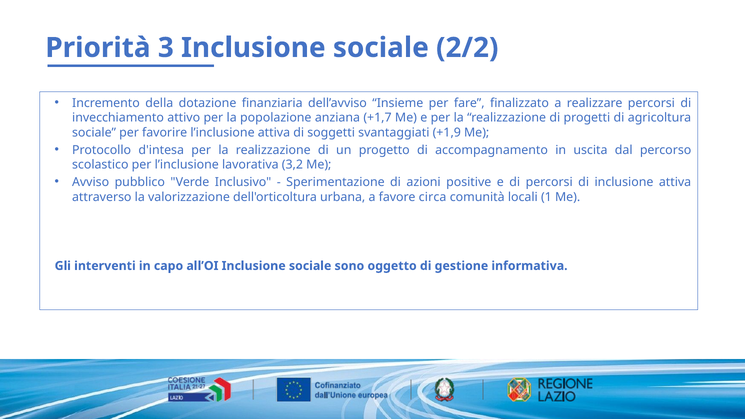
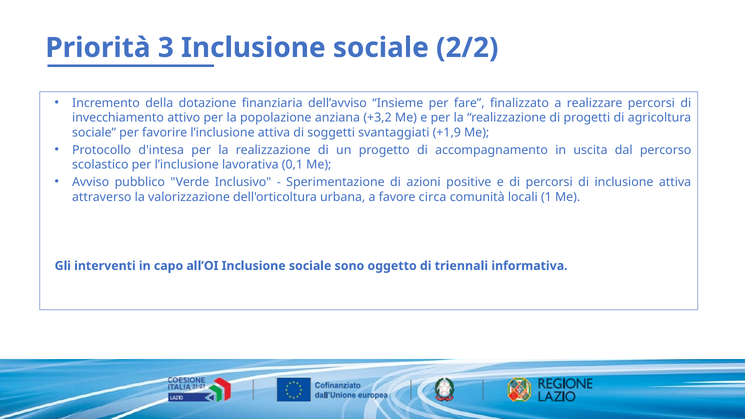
+1,7: +1,7 -> +3,2 (378, 118)
3,2: 3,2 -> 0,1 (292, 165)
gestione: gestione -> triennali (461, 266)
